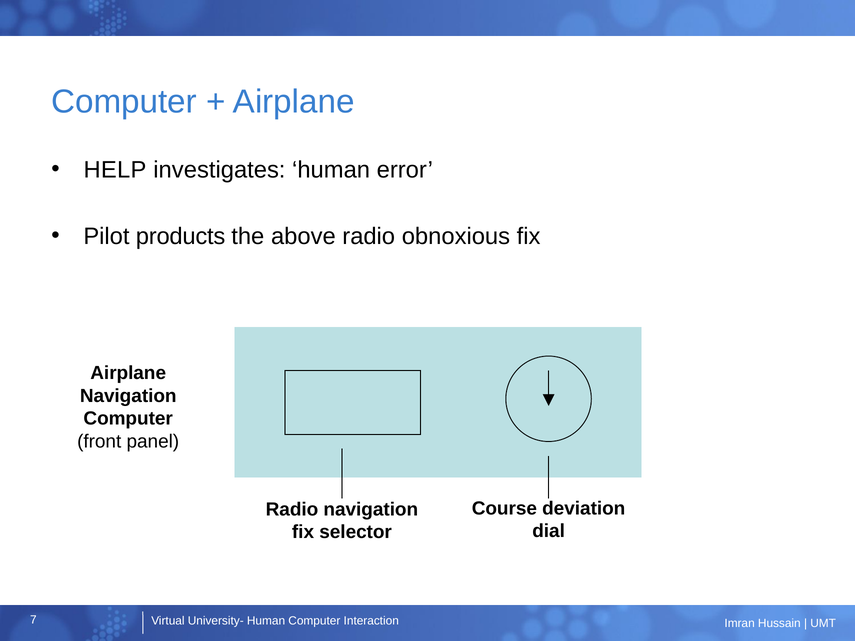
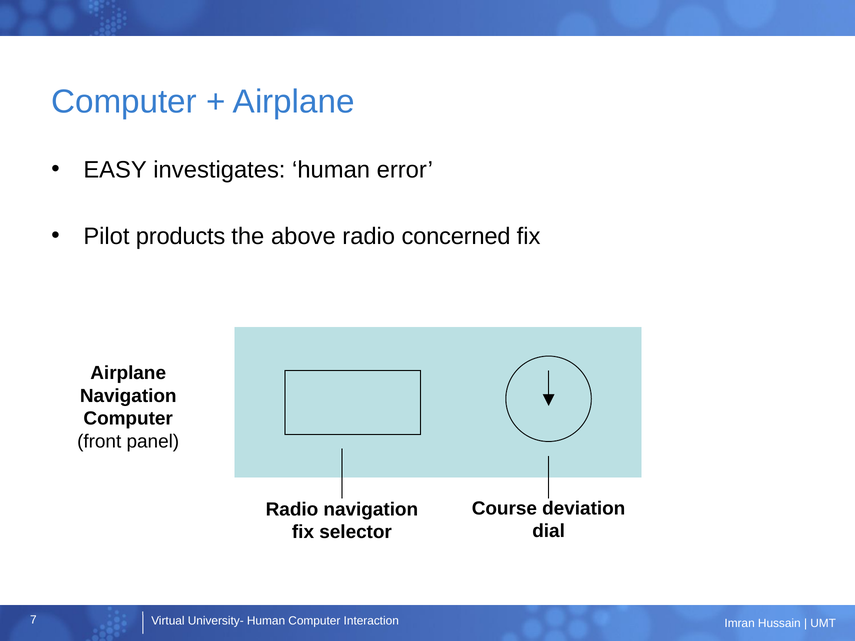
HELP: HELP -> EASY (115, 170)
obnoxious: obnoxious -> concerned (456, 236)
